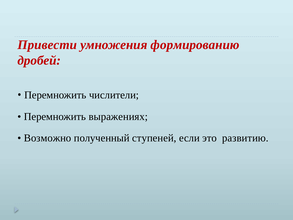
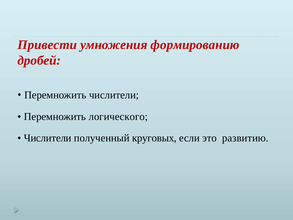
выражениях: выражениях -> логического (118, 116)
Возможно: Возможно -> Числители (48, 138)
ступеней: ступеней -> круговых (154, 138)
